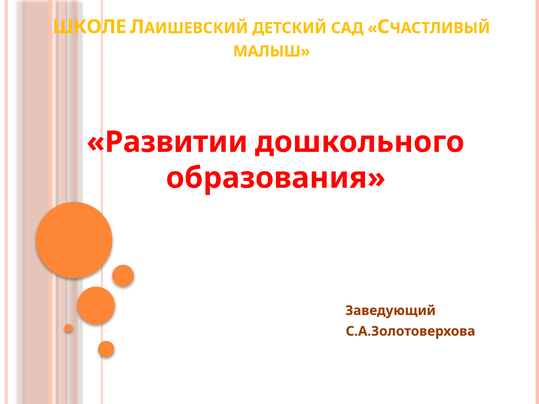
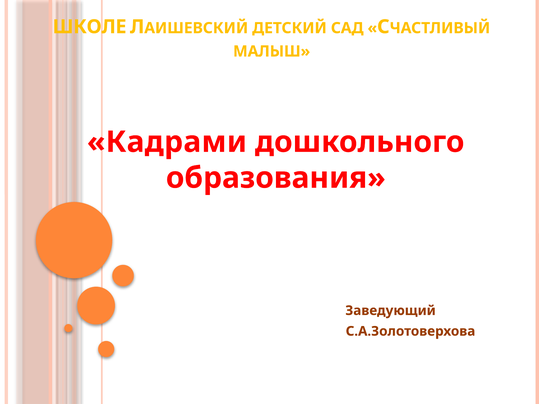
Развитии: Развитии -> Кадрами (167, 142)
